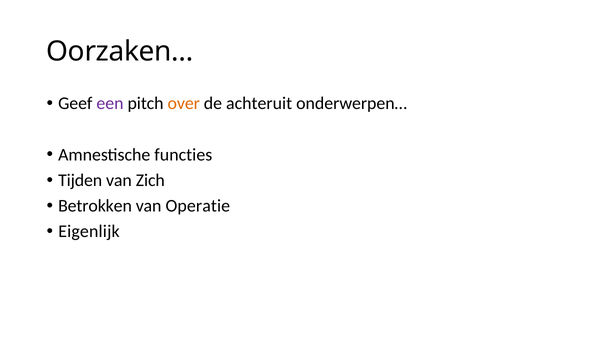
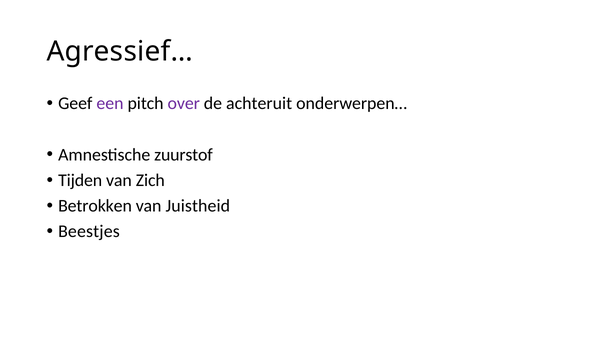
Oorzaken…: Oorzaken… -> Agressief… (120, 51)
over colour: orange -> purple (184, 103)
functies: functies -> zuurstof (183, 155)
Operatie: Operatie -> Juistheid (198, 206)
Eigenlijk: Eigenlijk -> Beestjes (89, 232)
